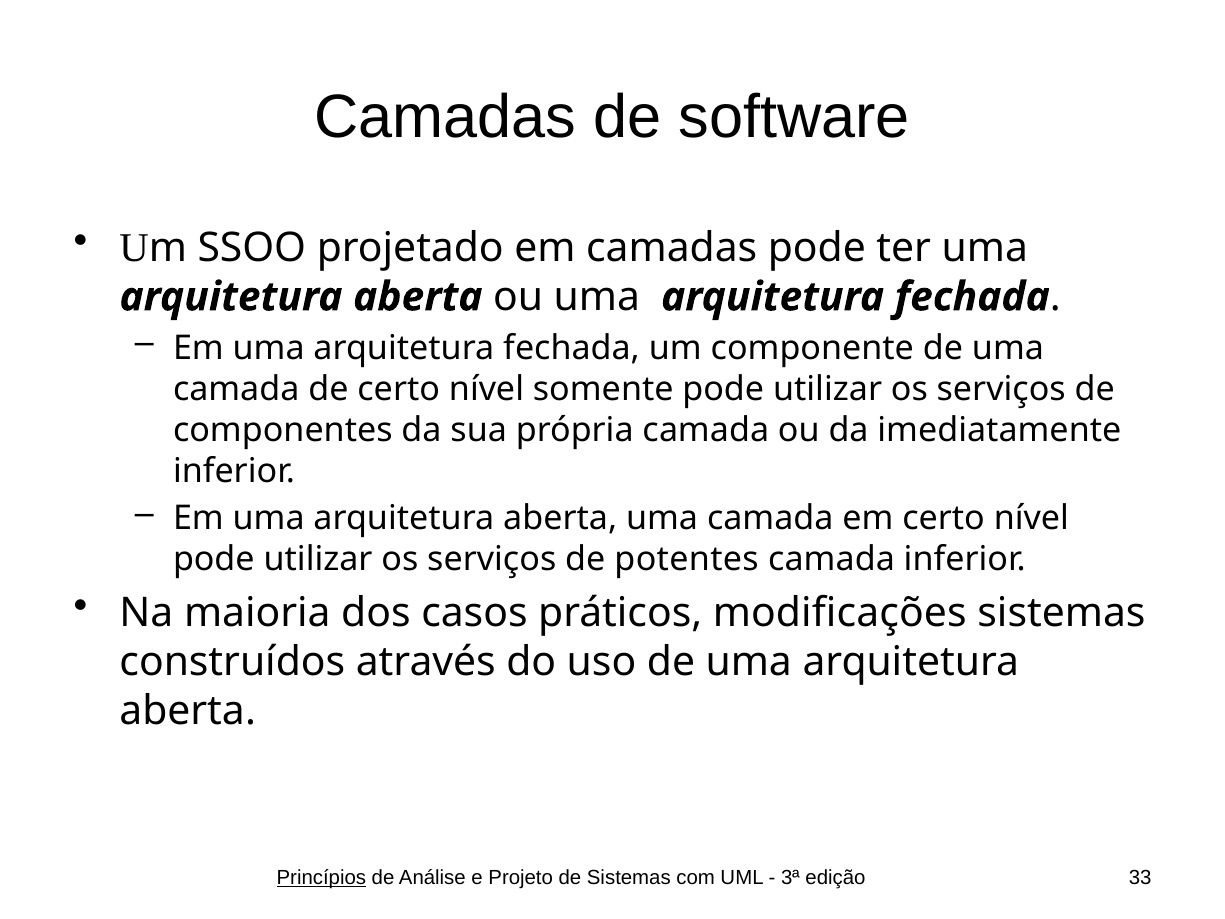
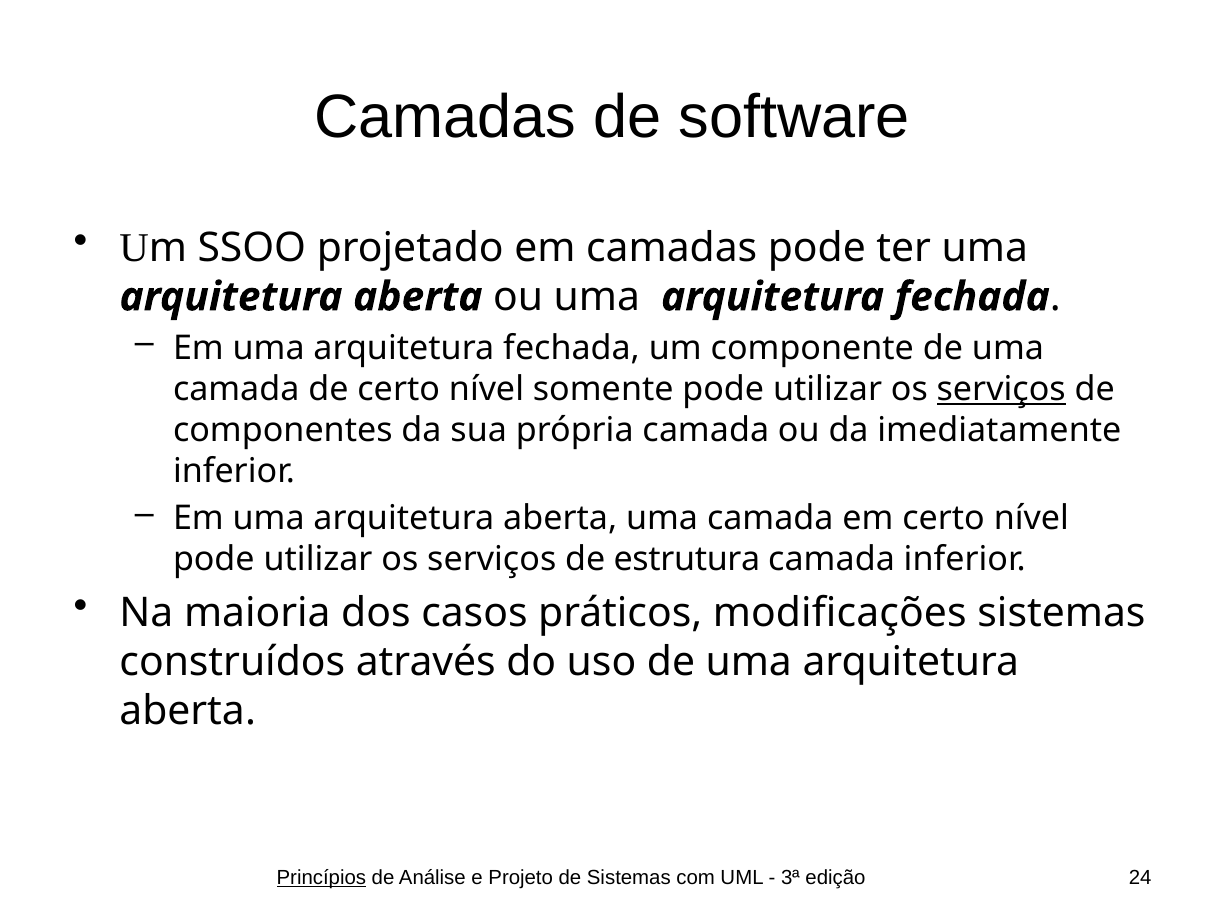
serviços underline: none -> present (1001, 389)
potentes: potentes -> estrutura (687, 559)
33: 33 -> 24 (1140, 877)
